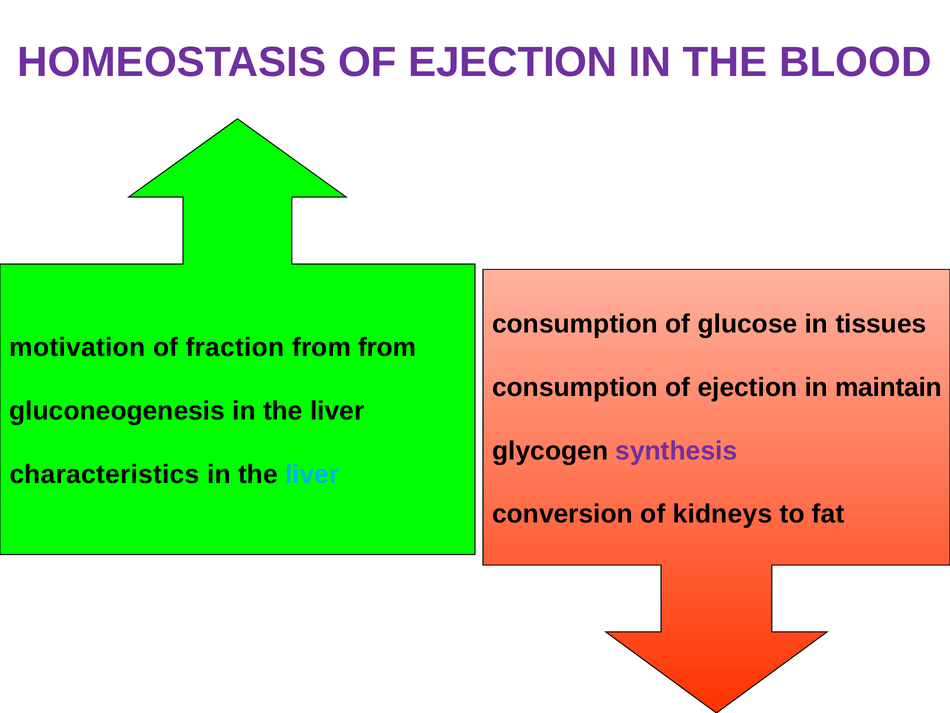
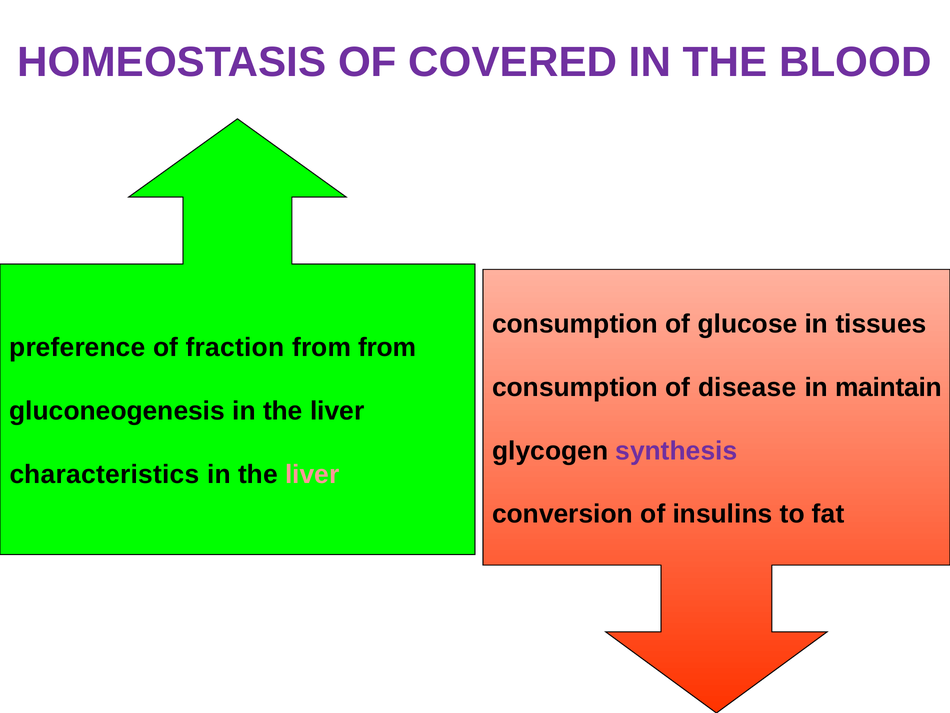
HOMEOSTASIS OF EJECTION: EJECTION -> COVERED (513, 62)
motivation: motivation -> preference (77, 347)
consumption of ejection: ejection -> disease (747, 387)
liver colour: light blue -> pink (312, 474)
kidneys: kidneys -> insulins (723, 514)
